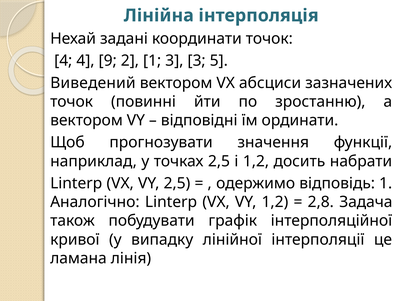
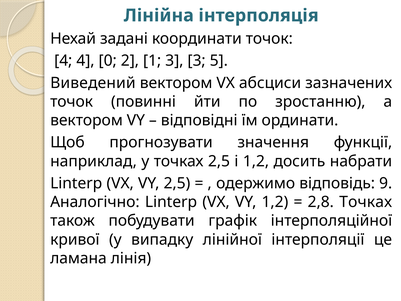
9: 9 -> 0 (108, 61)
відповідь 1: 1 -> 9 (386, 183)
2,8 Задача: Задача -> Точках (366, 202)
